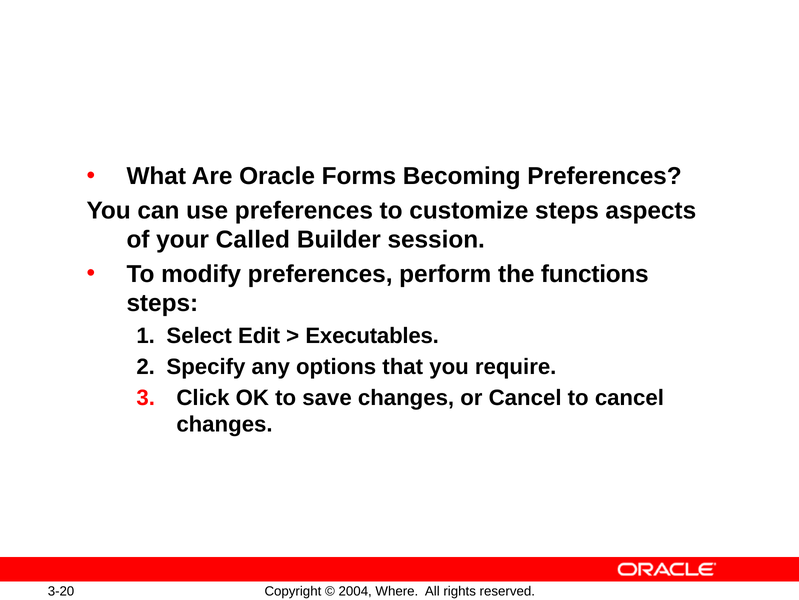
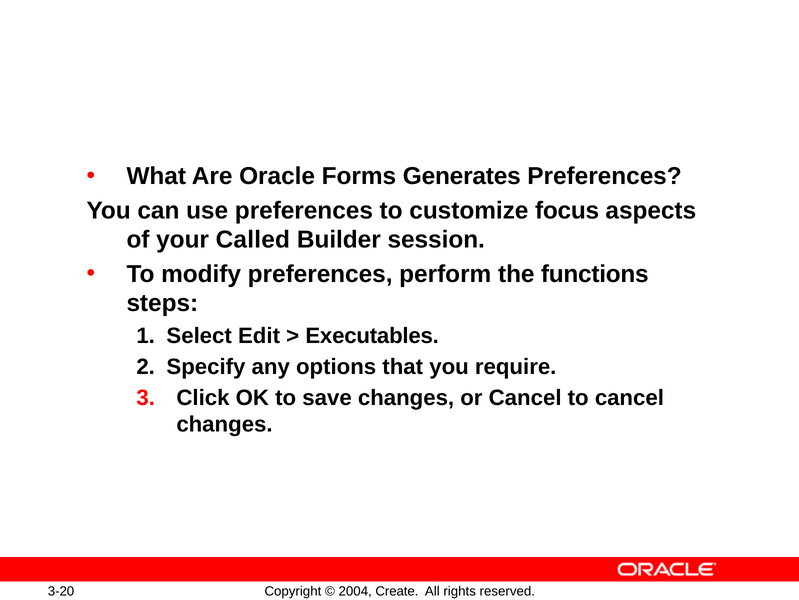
Becoming: Becoming -> Generates (462, 176)
customize steps: steps -> focus (567, 210)
Where: Where -> Create (397, 591)
